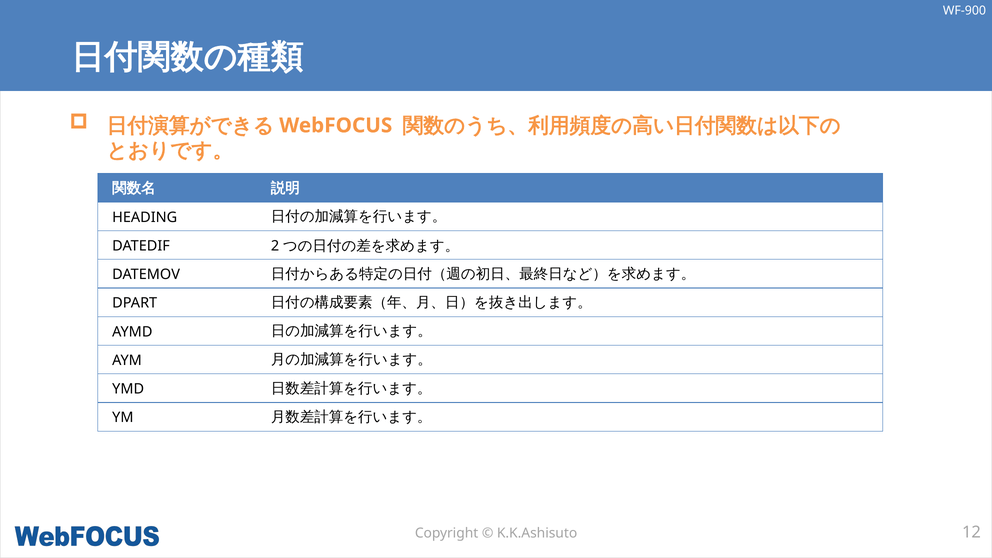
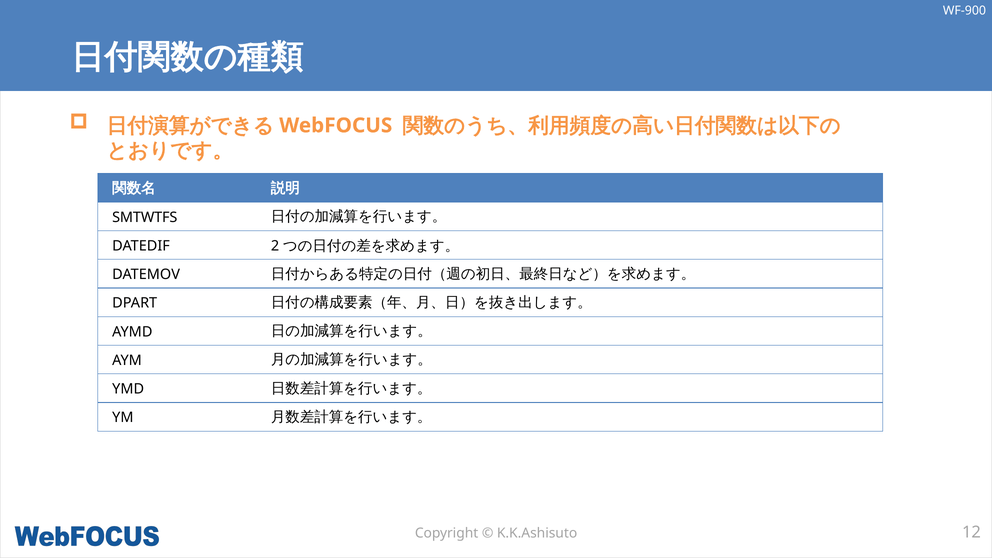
HEADING: HEADING -> SMTWTFS (145, 217)
